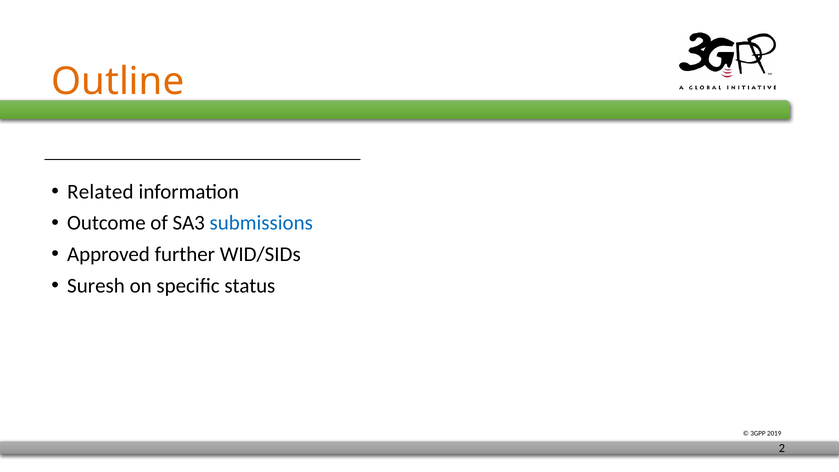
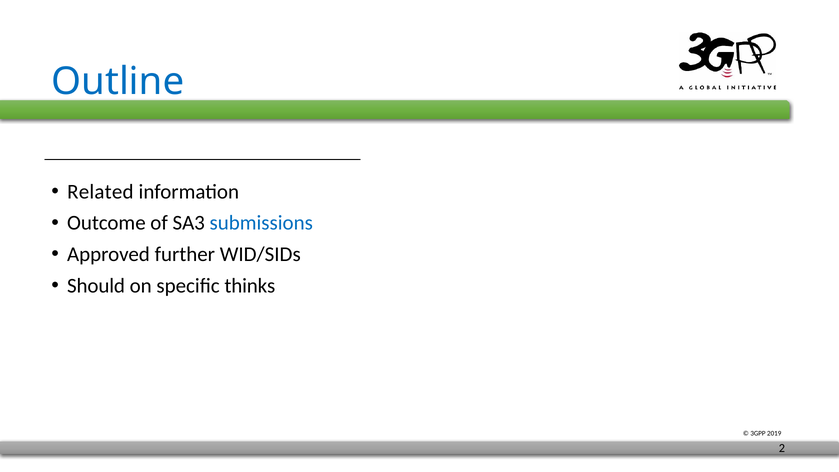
Outline colour: orange -> blue (118, 82)
Suresh: Suresh -> Should (96, 286)
status: status -> thinks (250, 286)
